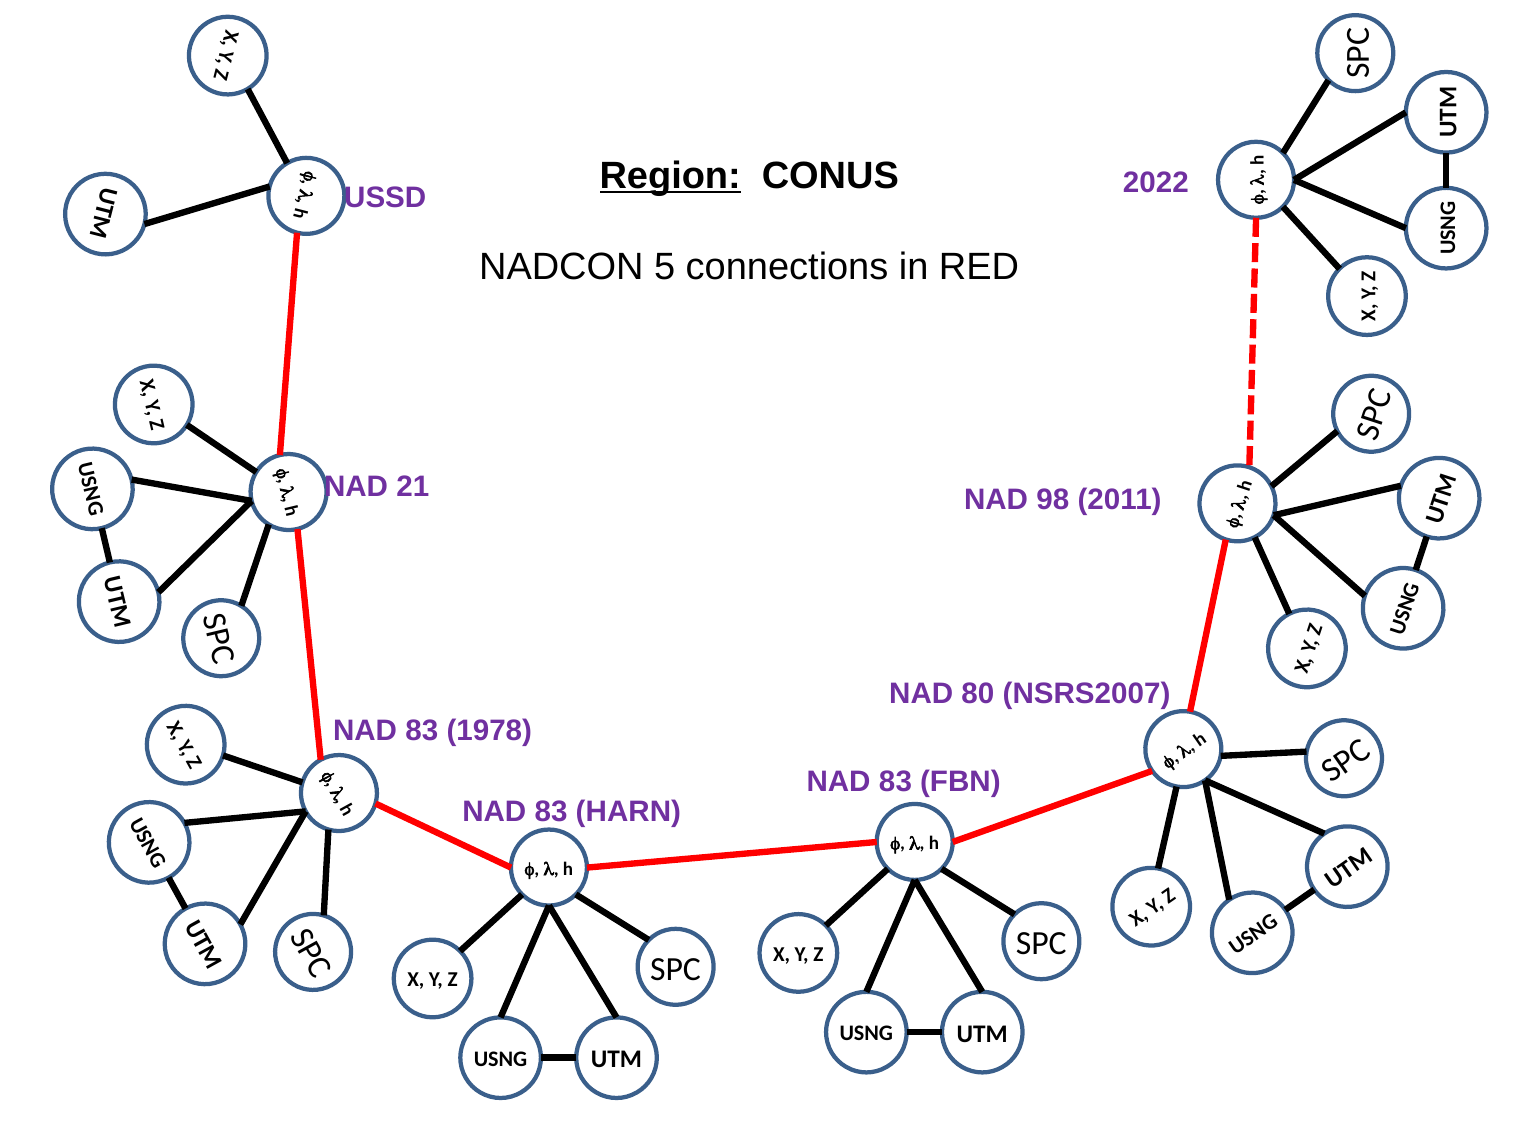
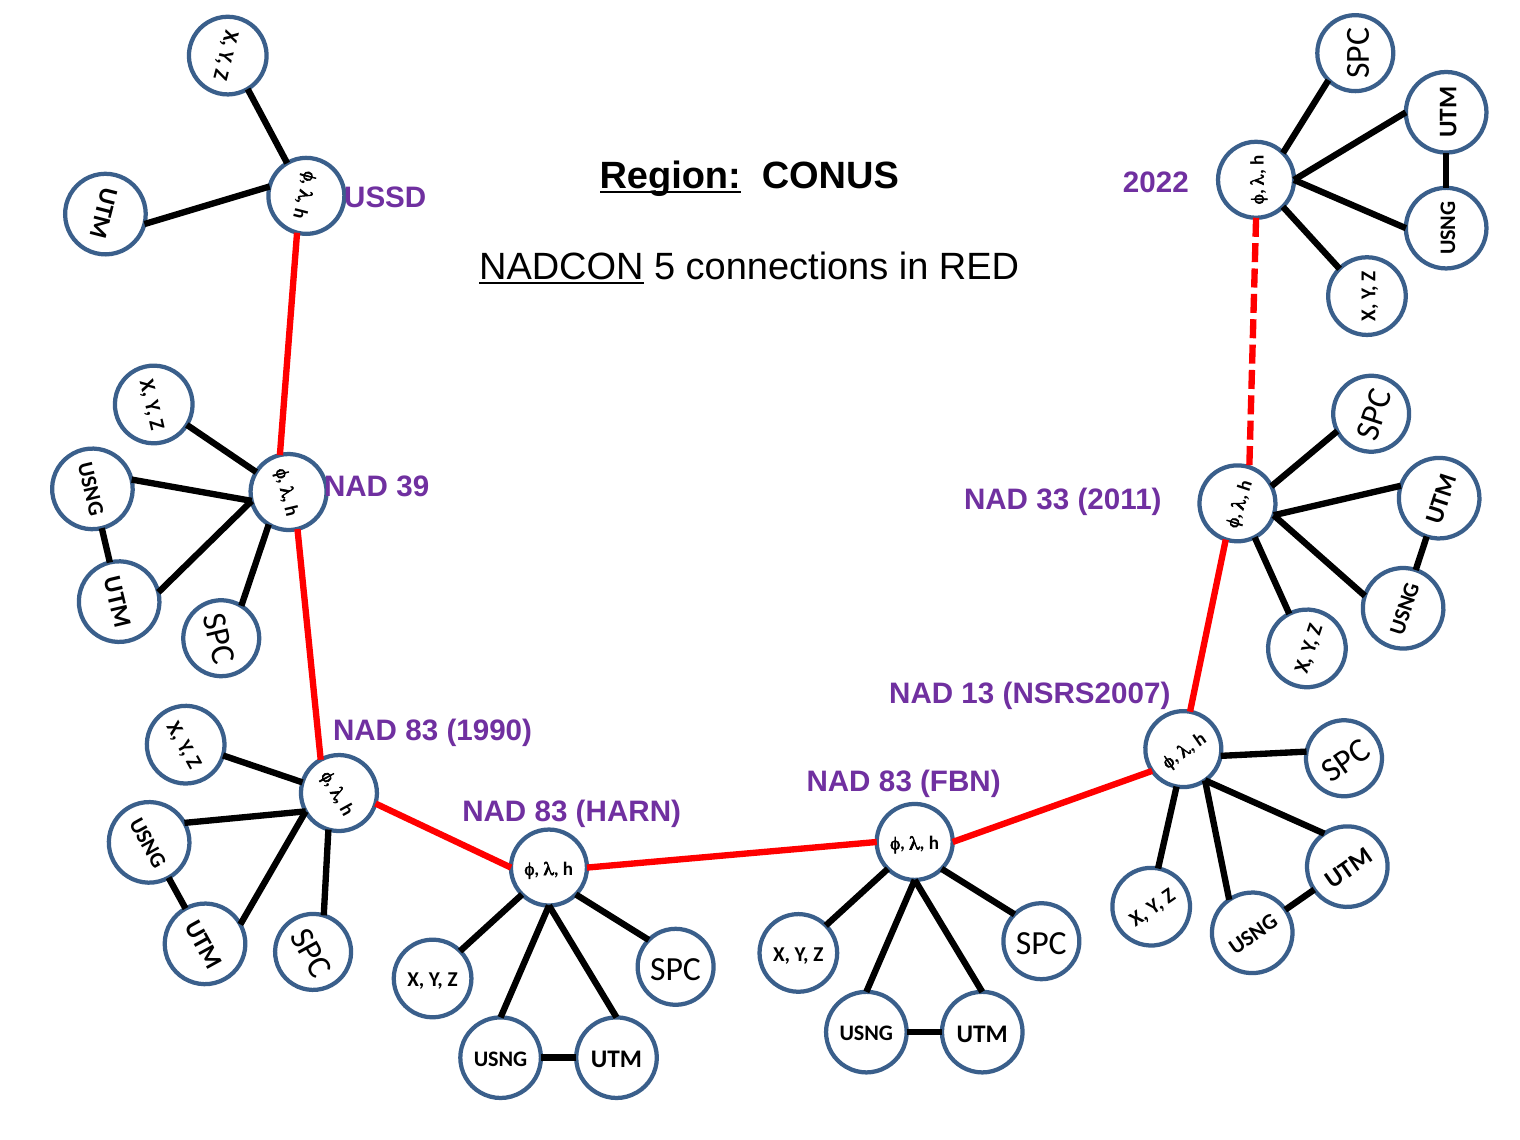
NADCON underline: none -> present (561, 267)
21: 21 -> 39 (413, 487)
98: 98 -> 33 (1053, 500)
80: 80 -> 13 (978, 694)
1978: 1978 -> 1990 (489, 731)
